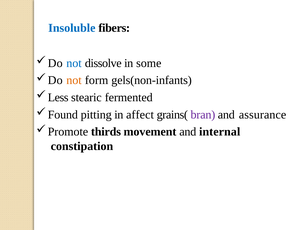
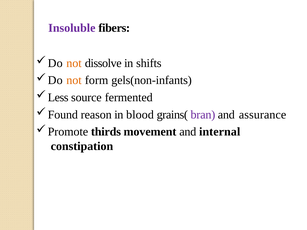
Insoluble colour: blue -> purple (72, 28)
not colour: blue -> orange (74, 63)
some: some -> shifts (149, 63)
stearic: stearic -> source (86, 98)
pitting: pitting -> reason (96, 115)
affect: affect -> blood (140, 115)
